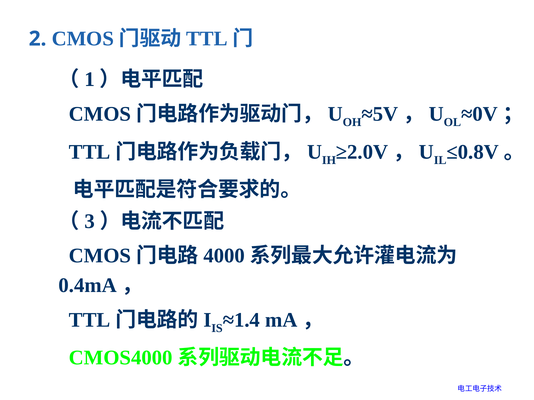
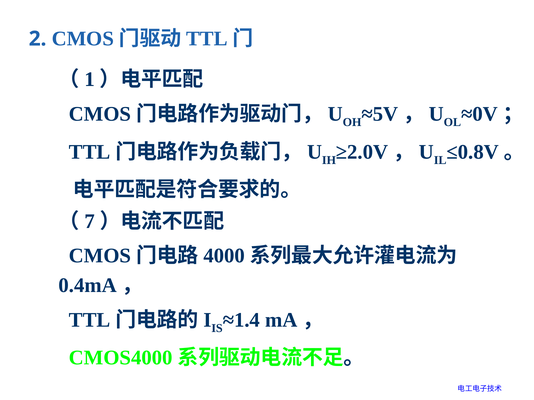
3: 3 -> 7 (90, 222)
